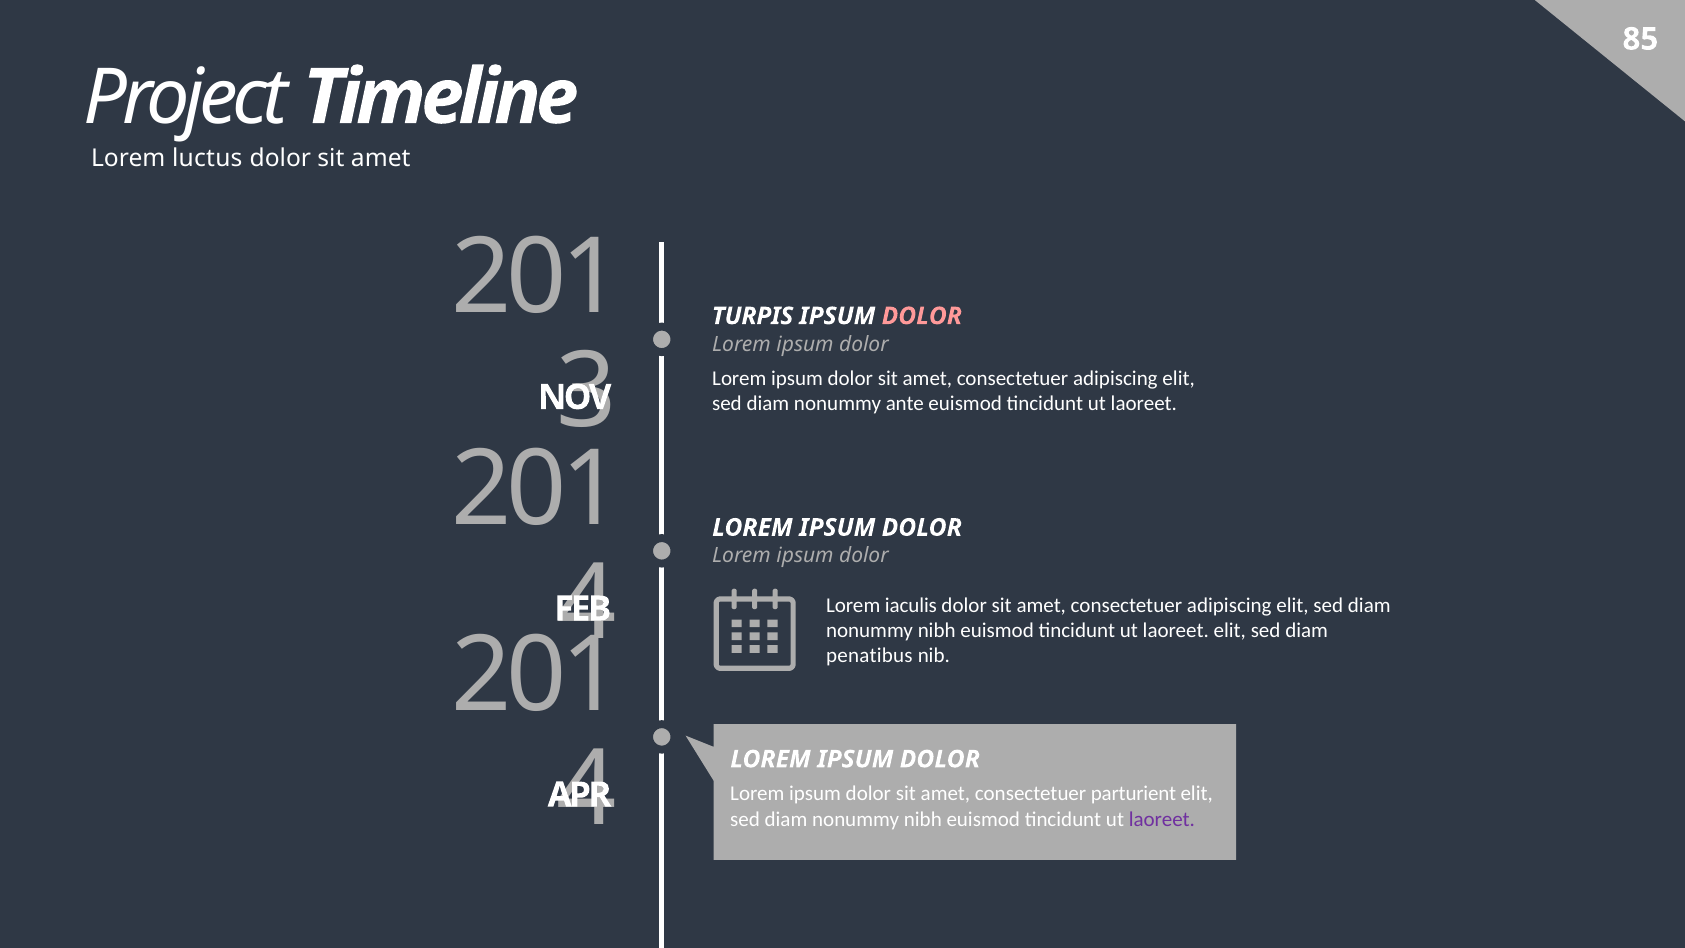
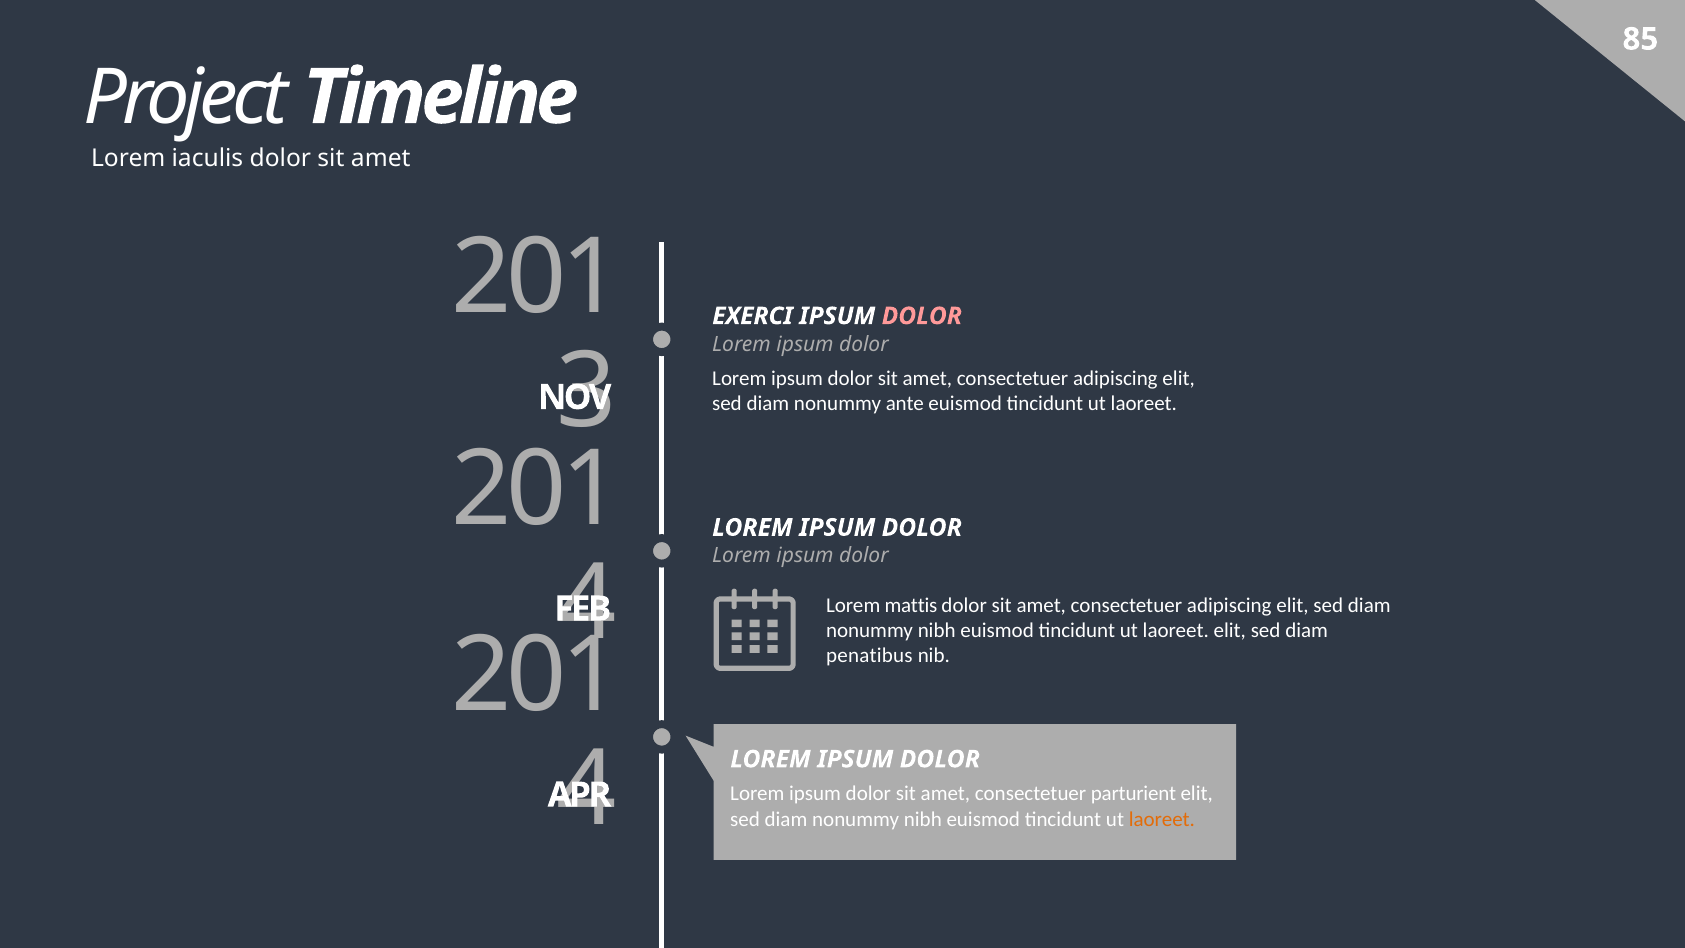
luctus: luctus -> iaculis (207, 158)
TURPIS: TURPIS -> EXERCI (753, 316)
iaculis: iaculis -> mattis (911, 605)
laoreet colour: purple -> orange (1162, 819)
